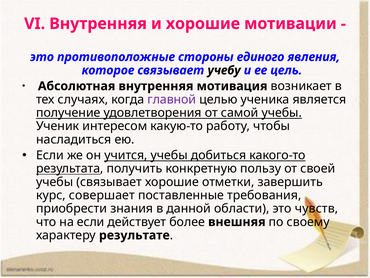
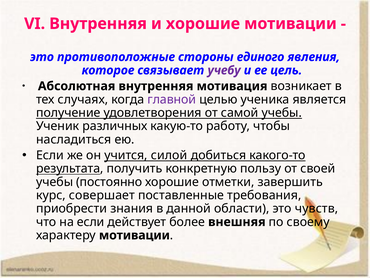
учебу colour: black -> purple (224, 70)
интересом: интересом -> различных (115, 126)
учится учебы: учебы -> силой (169, 155)
учебы связывает: связывает -> постоянно (109, 182)
характеру результате: результате -> мотивации (134, 235)
